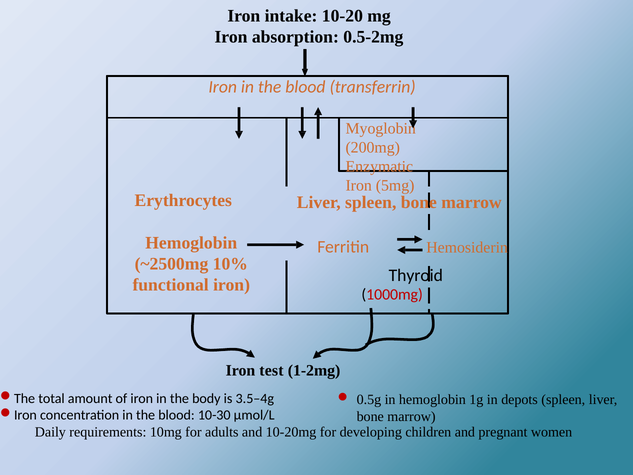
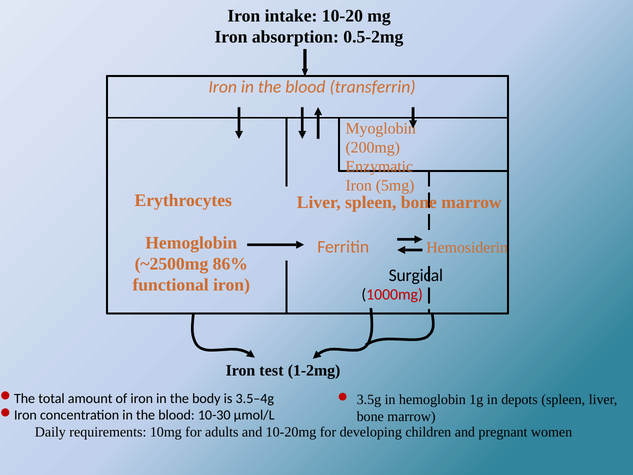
10%: 10% -> 86% (230, 264)
Thyroid: Thyroid -> Surgical (416, 275)
0.5g: 0.5g -> 3.5g (369, 399)
